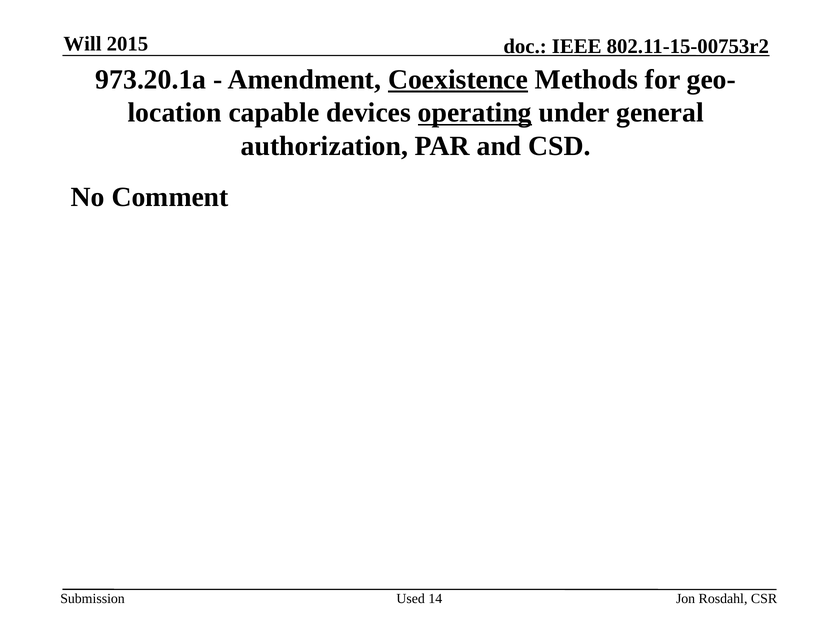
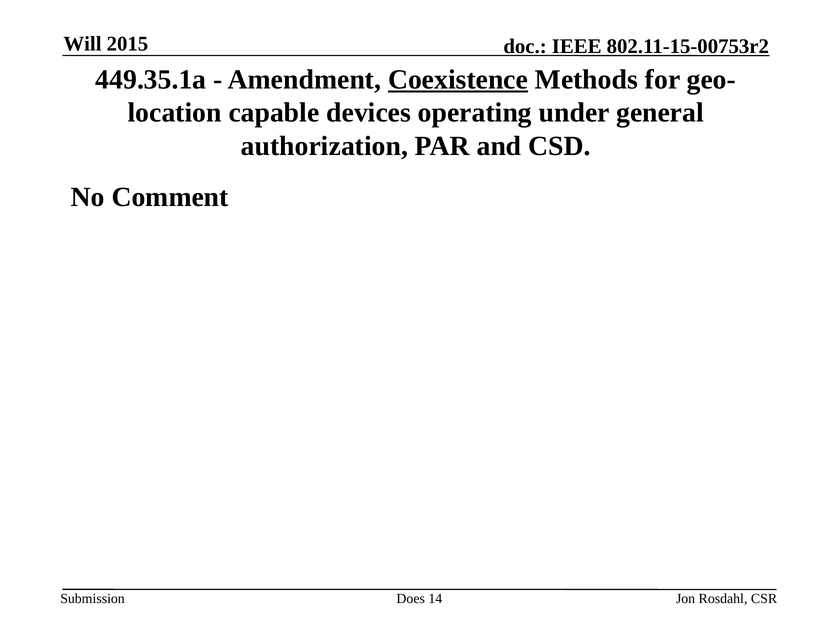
973.20.1a: 973.20.1a -> 449.35.1a (151, 80)
operating underline: present -> none (475, 113)
Used: Used -> Does (411, 598)
